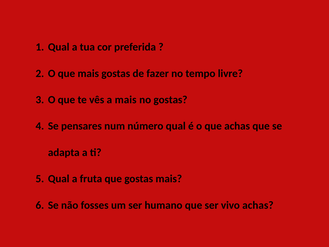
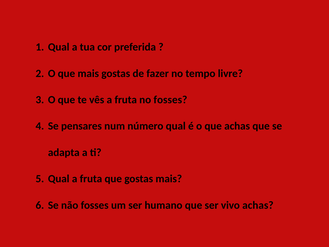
vês a mais: mais -> fruta (126, 100)
no gostas: gostas -> fosses (170, 100)
